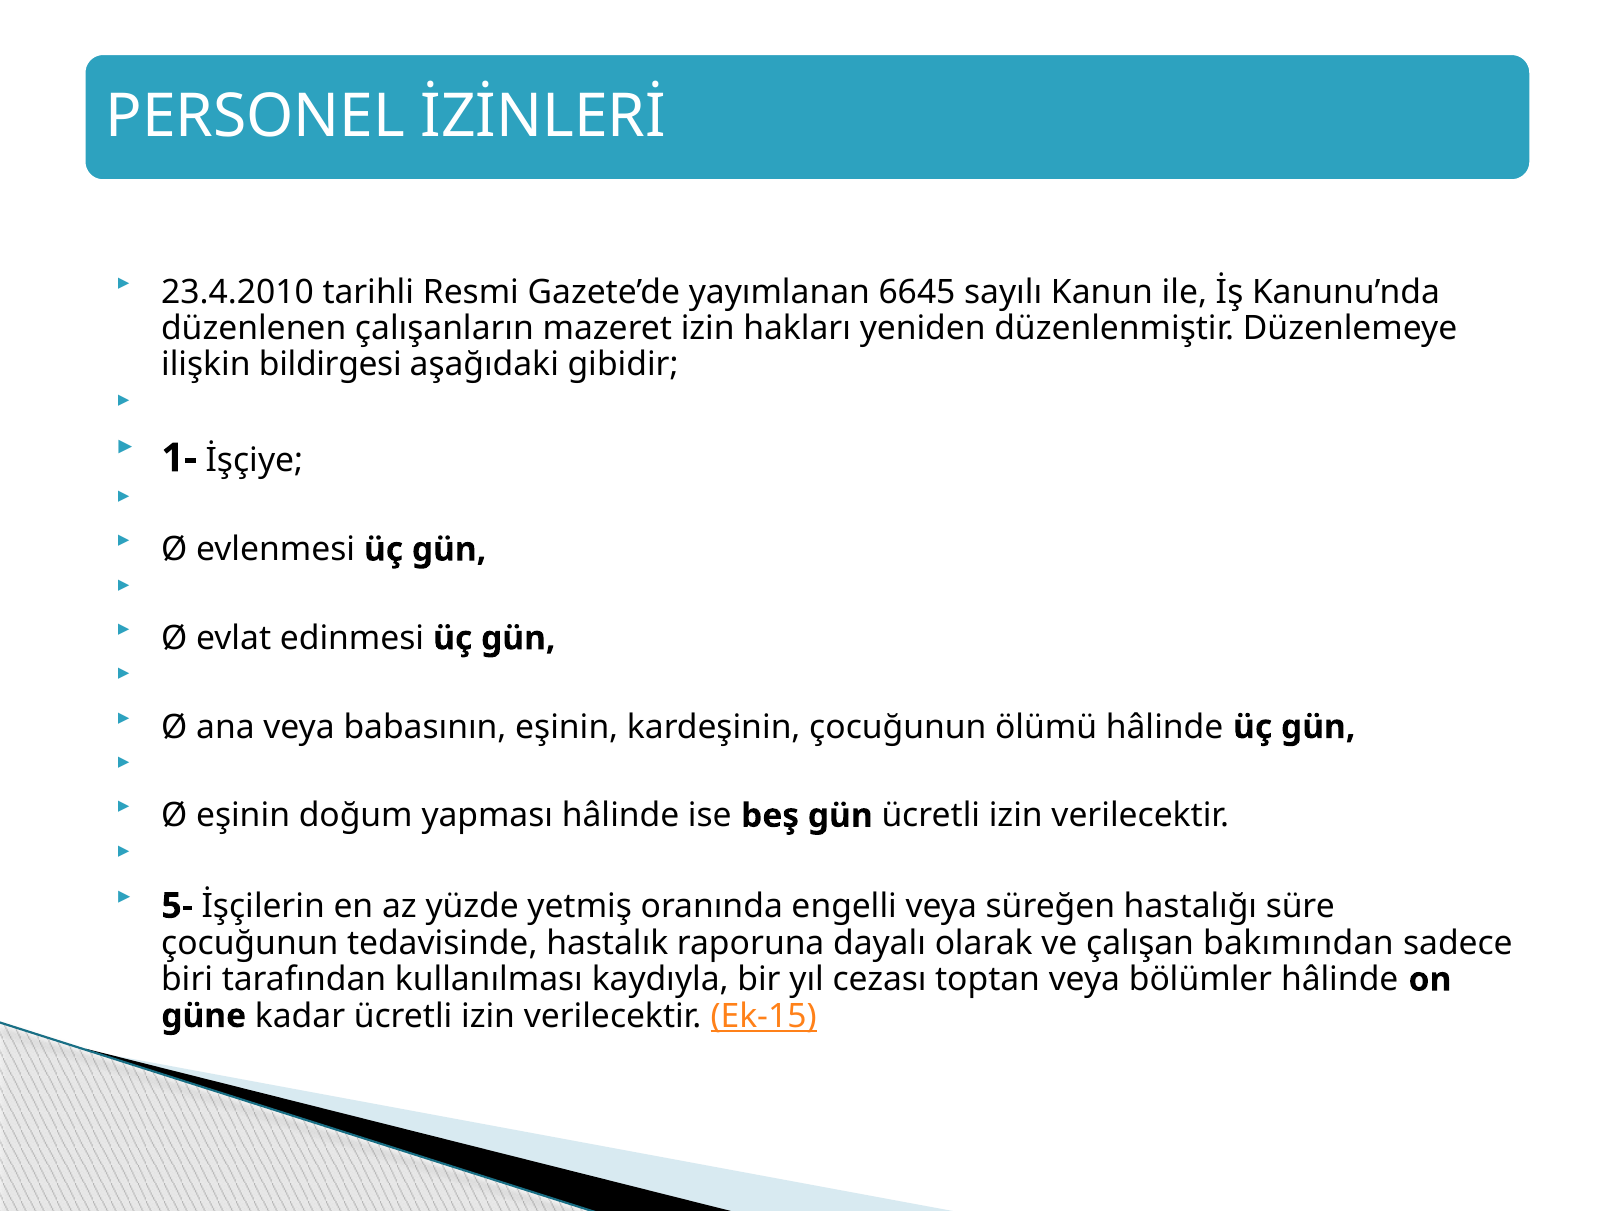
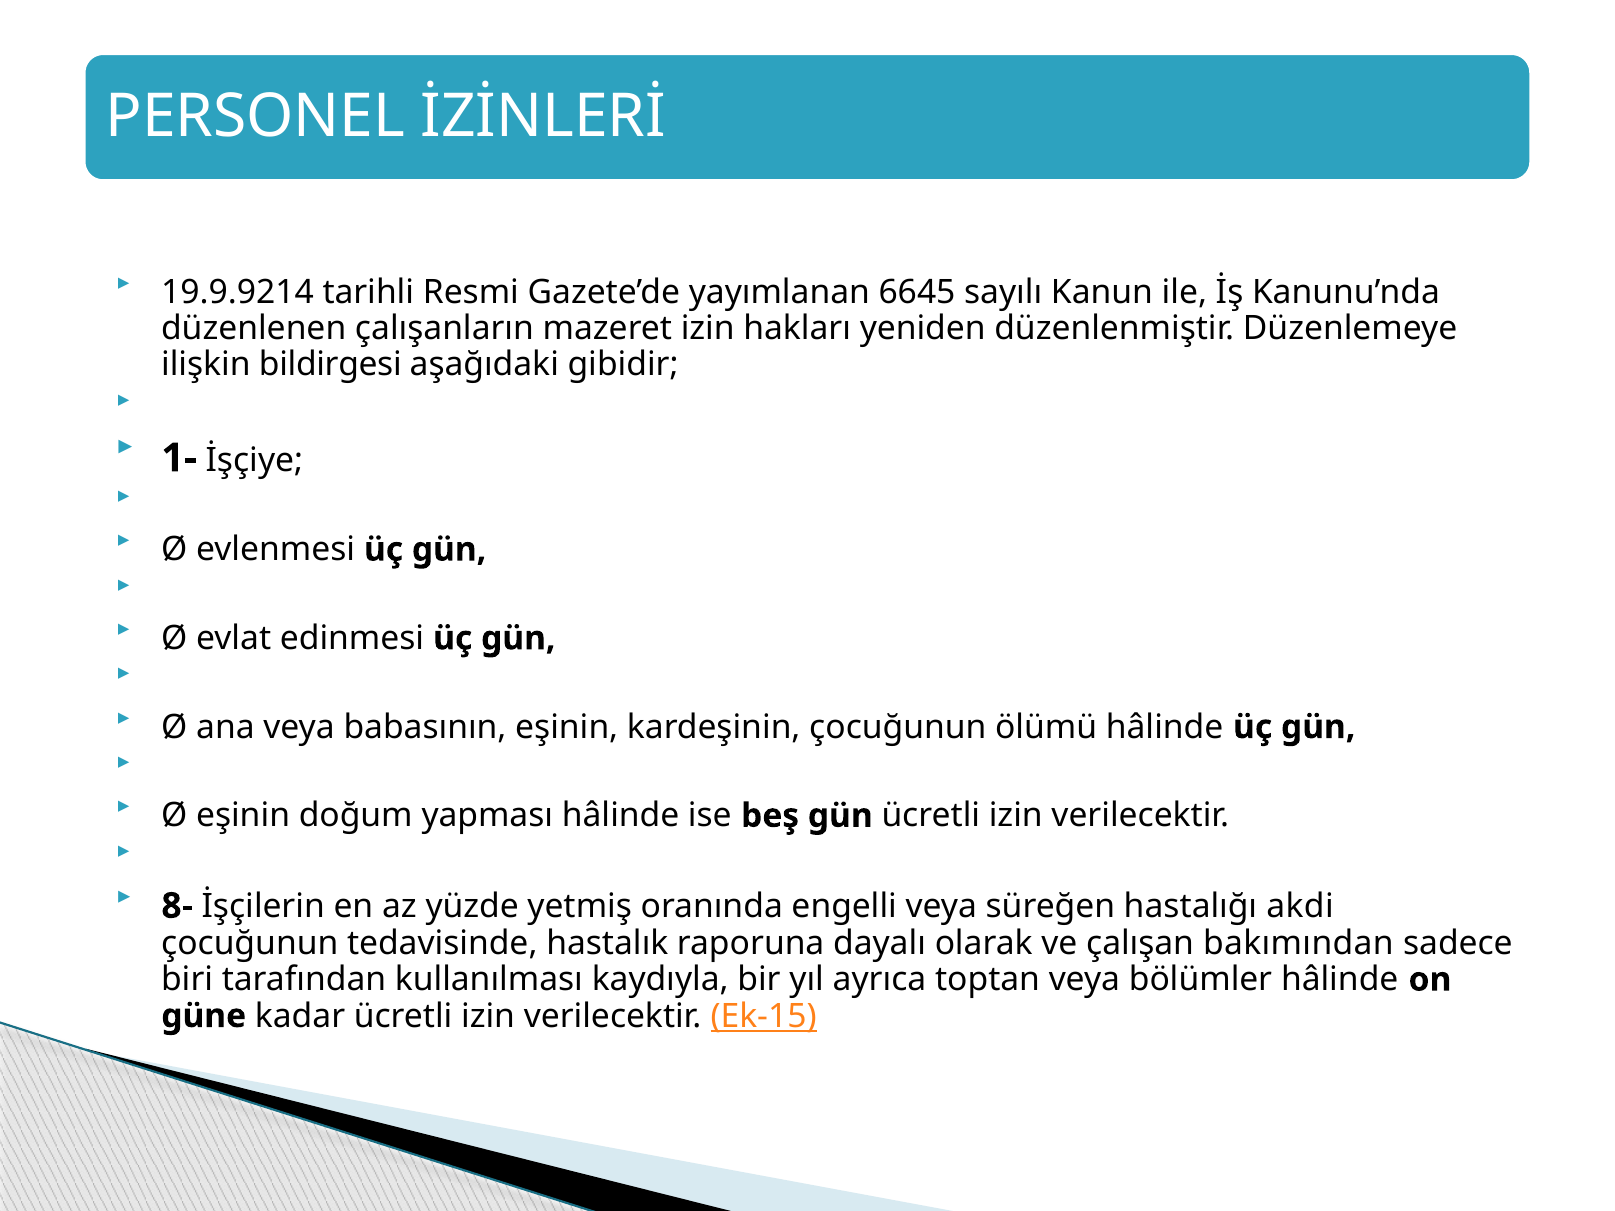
23.4.2010: 23.4.2010 -> 19.9.9214 (238, 292)
5-: 5- -> 8- (177, 906)
süre: süre -> akdi (1300, 907)
cezası: cezası -> ayrıca (879, 980)
